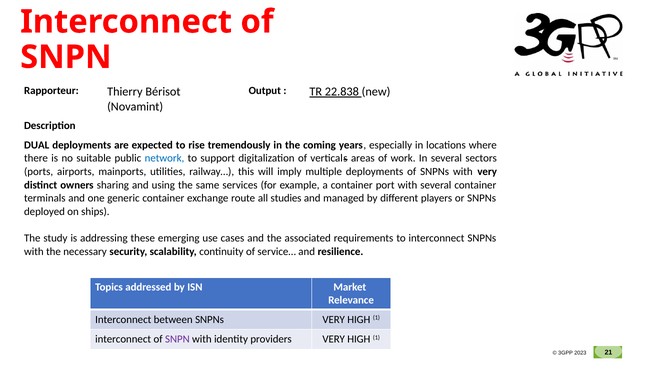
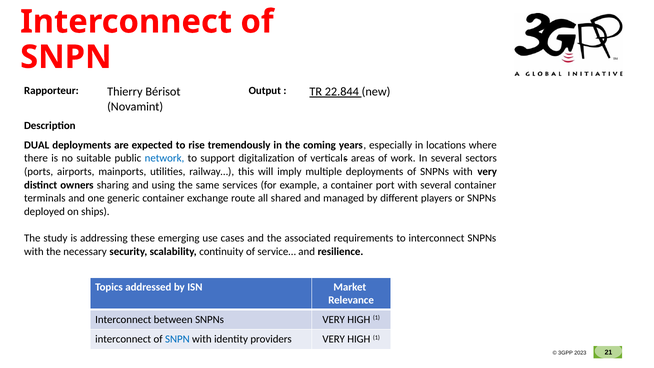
22.838: 22.838 -> 22.844 (342, 92)
studies: studies -> shared (286, 198)
SNPN colour: purple -> blue (177, 339)
